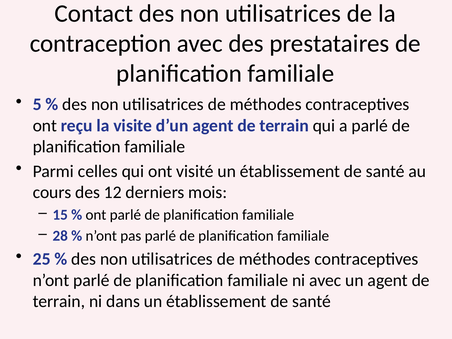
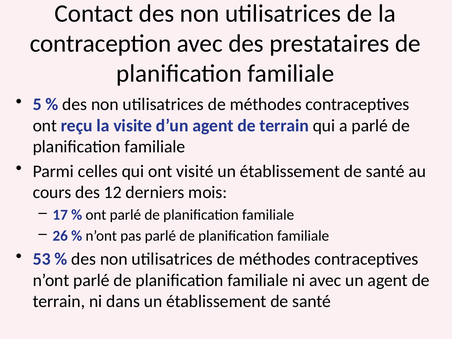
15: 15 -> 17 (60, 215)
28: 28 -> 26 (60, 236)
25: 25 -> 53 (42, 259)
